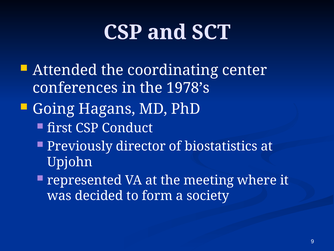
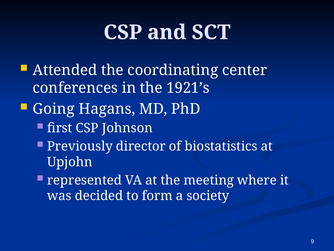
1978’s: 1978’s -> 1921’s (188, 88)
Conduct: Conduct -> Johnson (127, 128)
